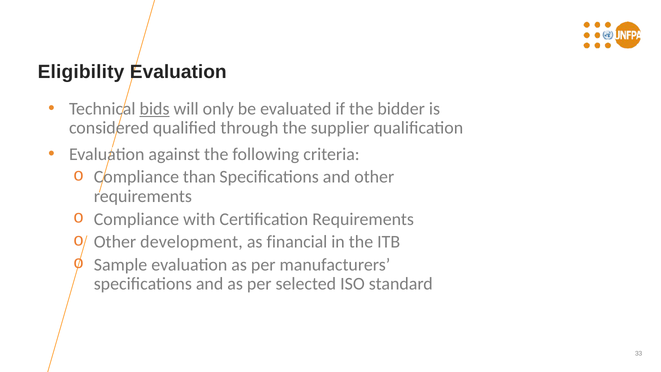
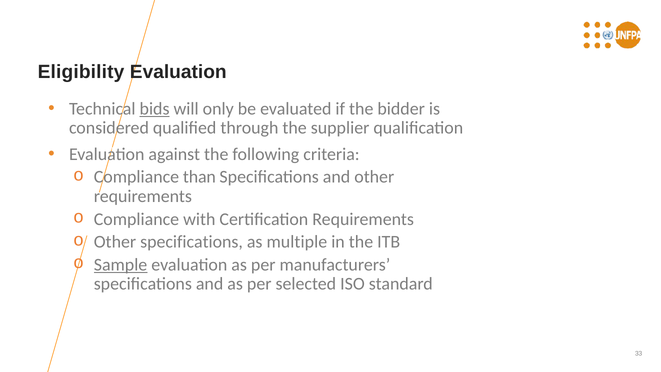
Other development: development -> specifications (192, 242)
financial: financial -> multiple (297, 242)
Sample underline: none -> present (121, 265)
